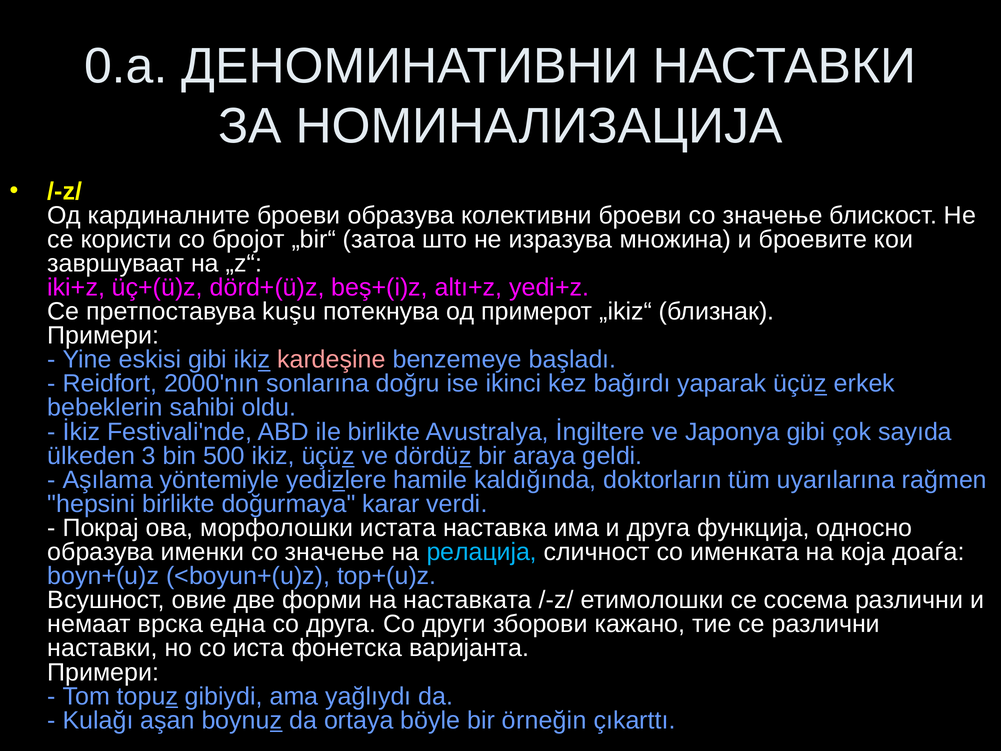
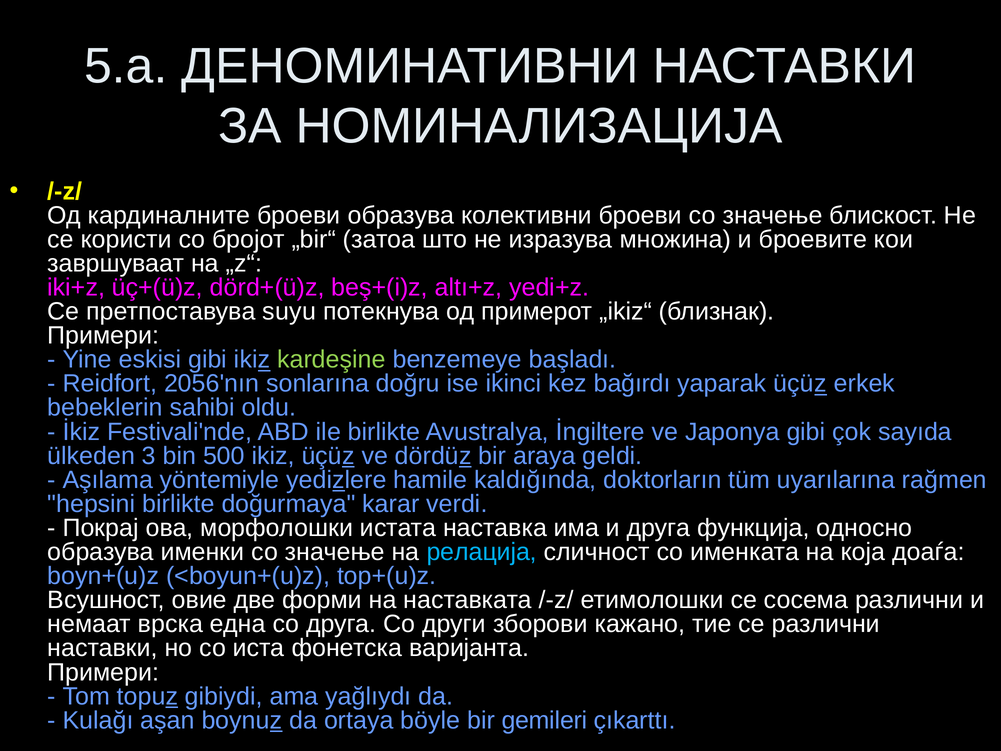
0.a: 0.a -> 5.a (126, 66)
kuşu: kuşu -> suyu (289, 311)
kardeşine colour: pink -> light green (331, 360)
2000'nın: 2000'nın -> 2056'nın (212, 384)
örneğin: örneğin -> gemileri (544, 720)
